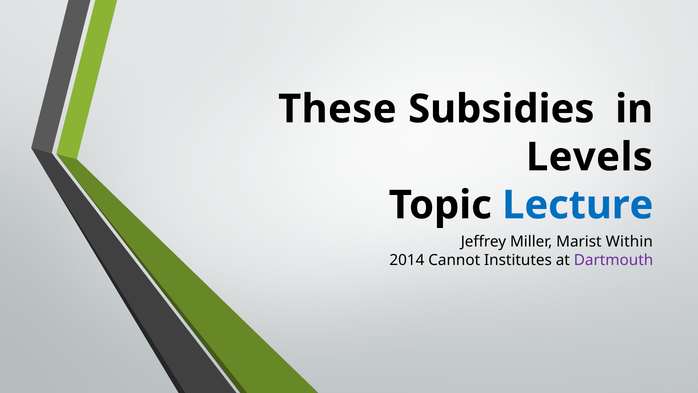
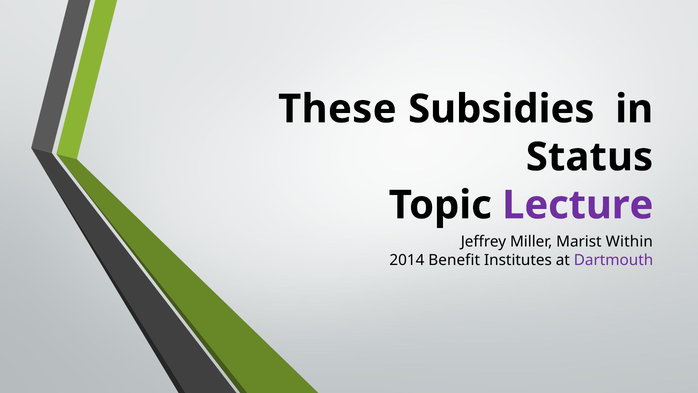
Levels: Levels -> Status (589, 157)
Lecture colour: blue -> purple (578, 205)
Cannot: Cannot -> Benefit (454, 260)
